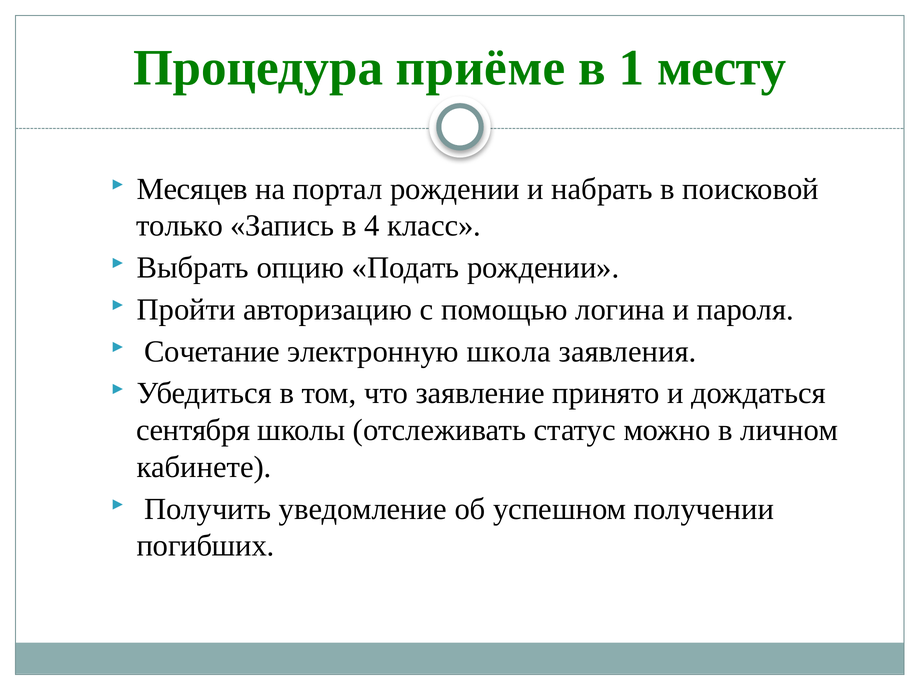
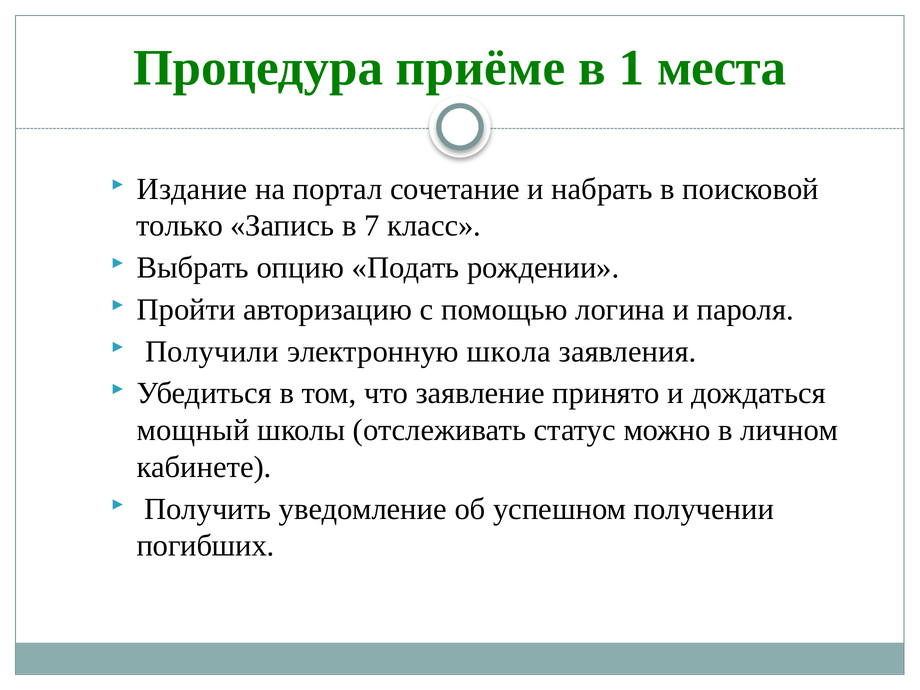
месту: месту -> места (722, 68)
Месяцев: Месяцев -> Издание (192, 189)
портал рождении: рождении -> сочетание (455, 189)
4: 4 -> 7 (372, 226)
Сочетание: Сочетание -> Получили (212, 351)
сентября: сентября -> мощный (193, 430)
